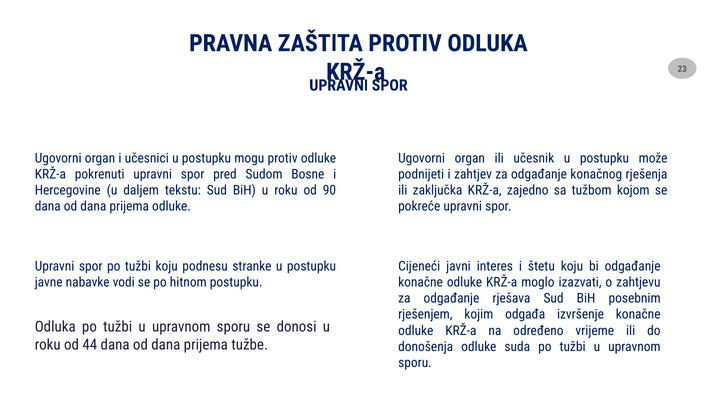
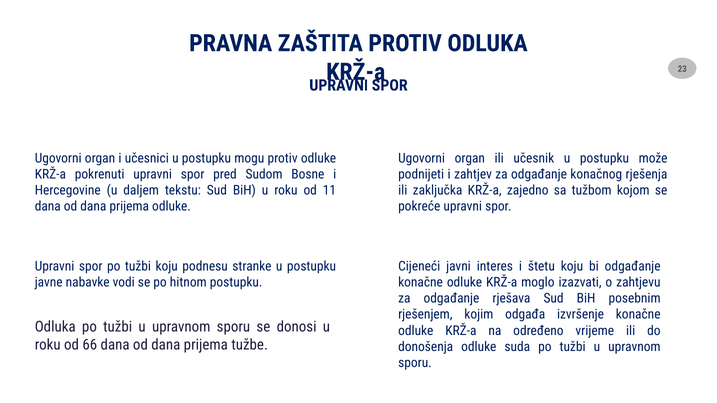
90: 90 -> 11 (329, 190)
44: 44 -> 66 (90, 345)
